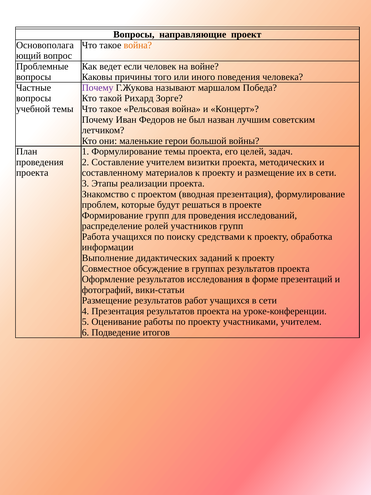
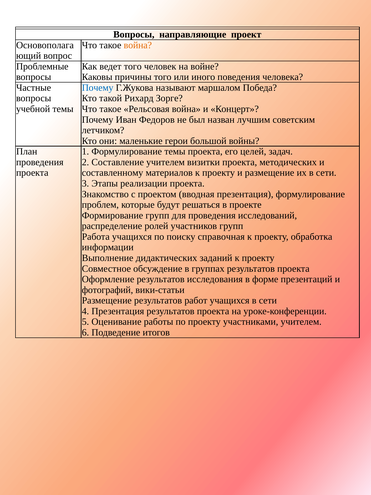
ведет если: если -> того (133, 66)
Почему colour: purple -> blue (98, 88)
средствами: средствами -> справочная (221, 237)
